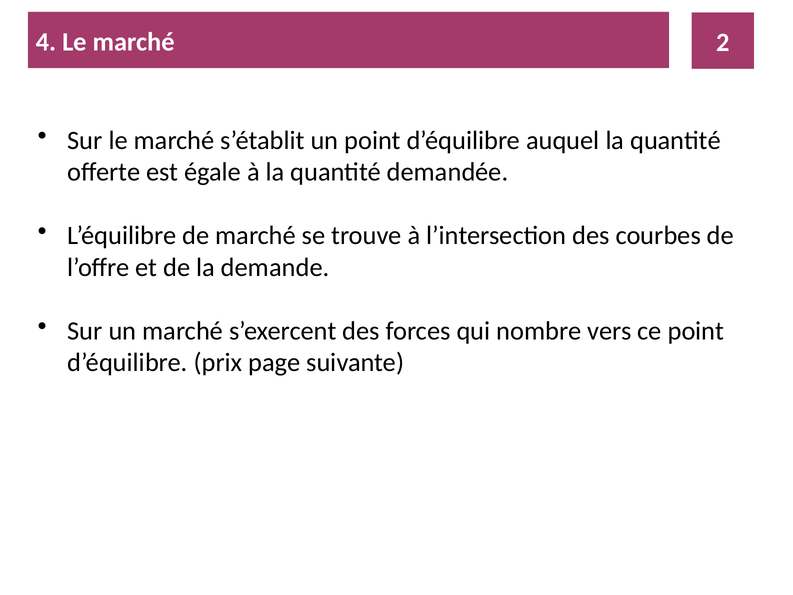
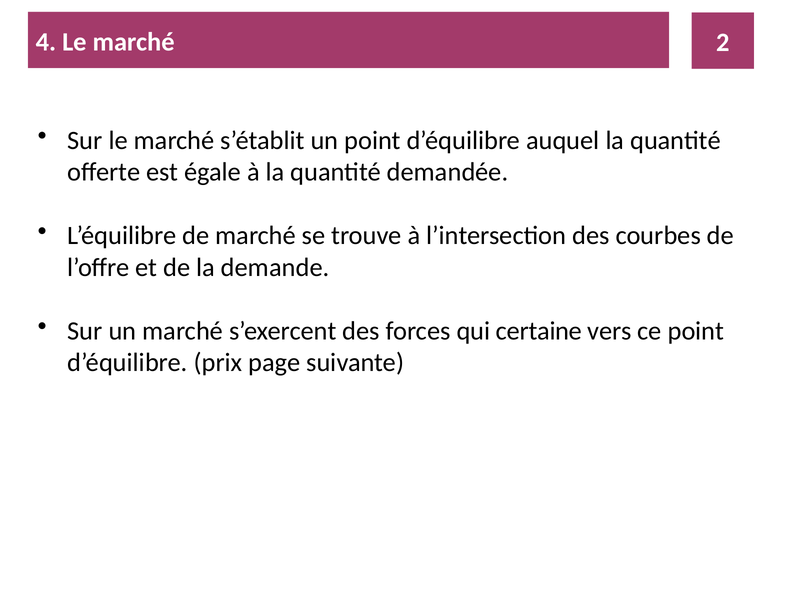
nombre: nombre -> certaine (539, 331)
